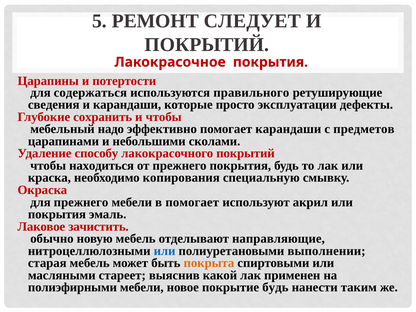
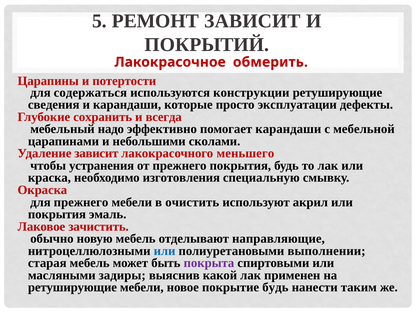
РЕМОНТ СЛЕДУЕТ: СЛЕДУЕТ -> ЗАВИСИТ (252, 21)
Лакокрасочное покрытия: покрытия -> обмерить (270, 62)
правильного: правильного -> конструкции (251, 93)
и чтобы: чтобы -> всегда (164, 117)
предметов: предметов -> мебельной (364, 129)
Удаление способу: способу -> зависит (96, 153)
лакокрасочного покрытий: покрытий -> меньшего (245, 153)
находиться: находиться -> устранения (102, 166)
копирования: копирования -> изготовления (181, 178)
в помогает: помогает -> очистить (192, 202)
покрыта colour: orange -> purple (209, 263)
стареет: стареет -> задиры (122, 275)
полиэфирными: полиэфирными -> ретуширующие (72, 287)
